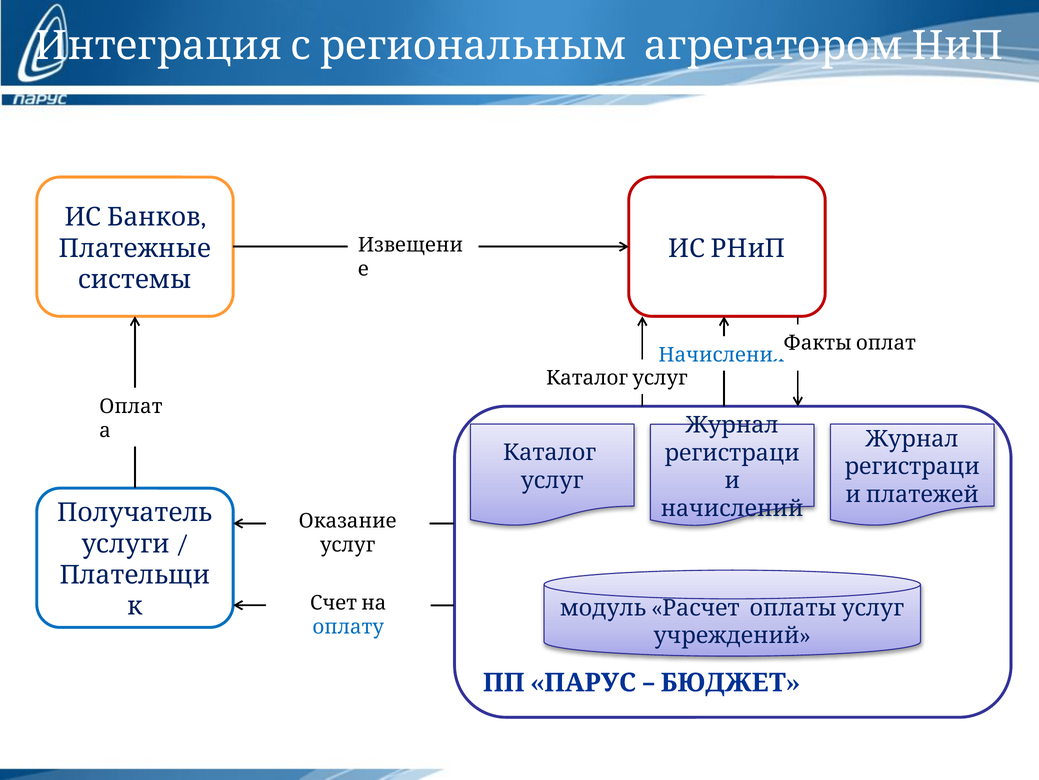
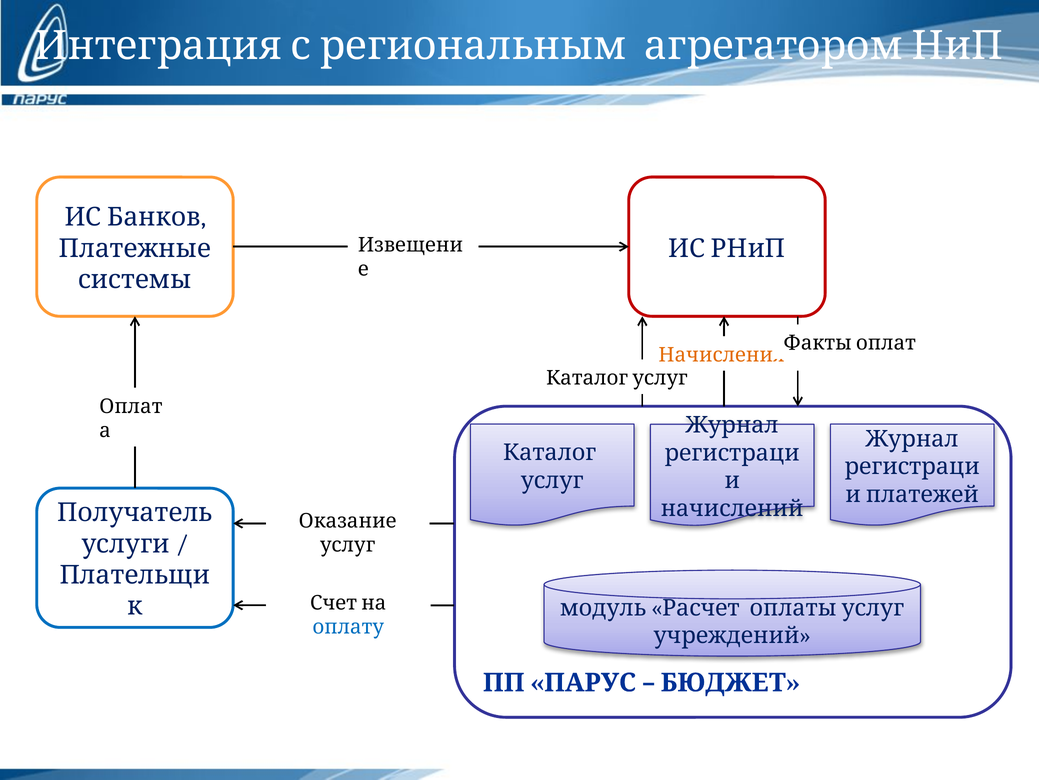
Начисления colour: blue -> orange (722, 355)
